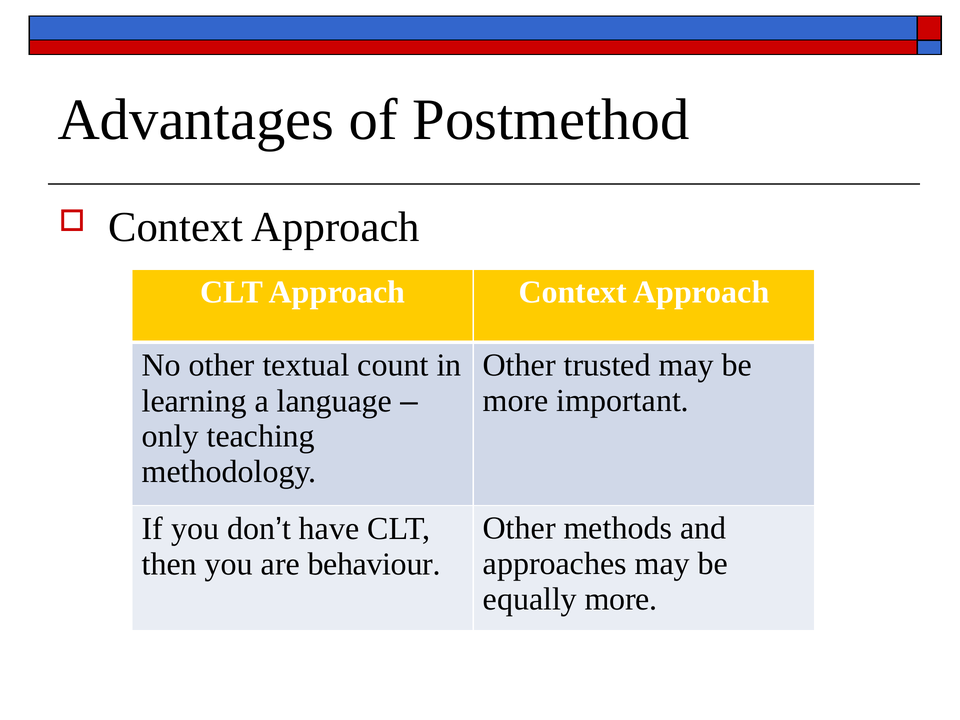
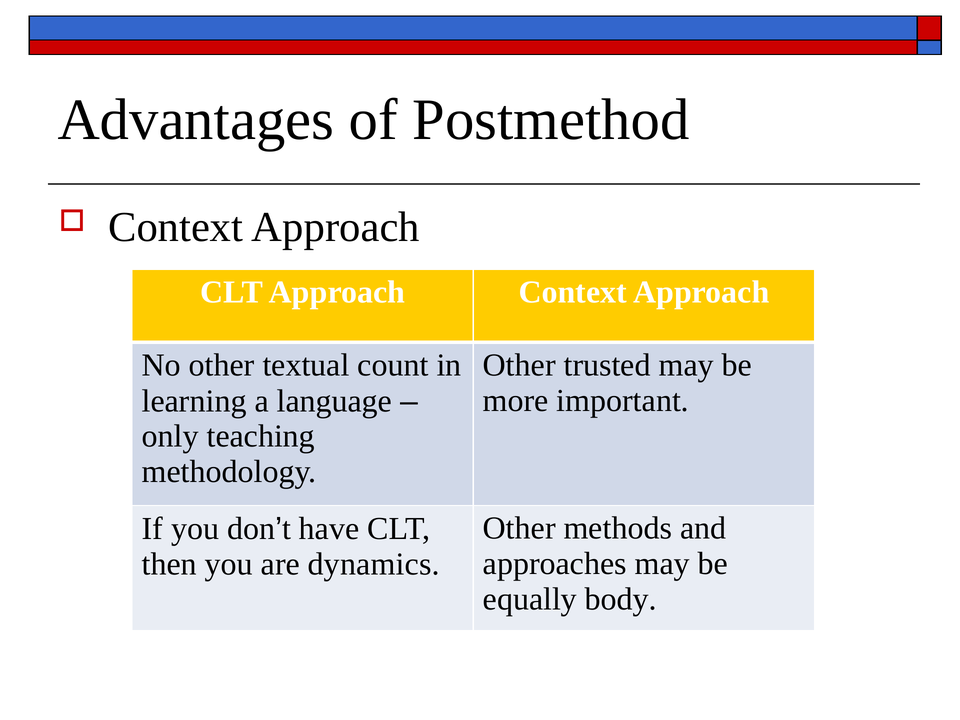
behaviour: behaviour -> dynamics (374, 564)
equally more: more -> body (621, 599)
